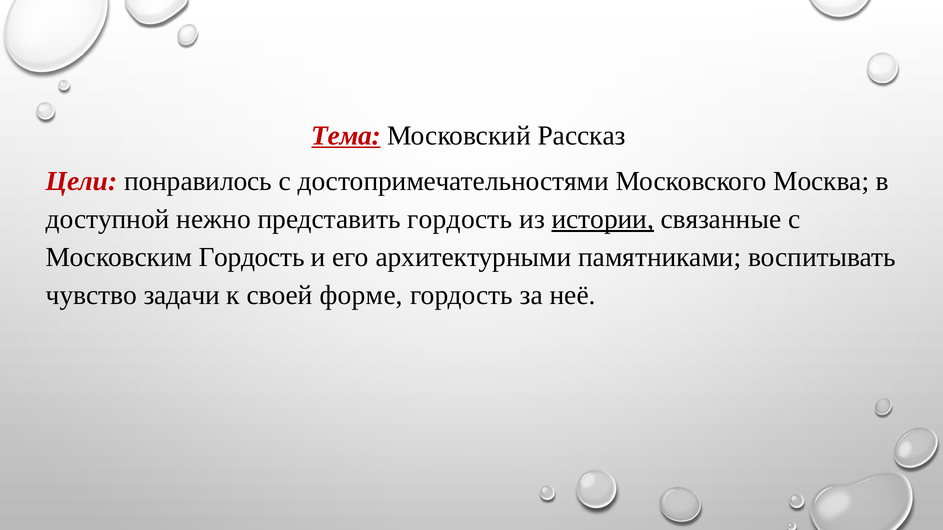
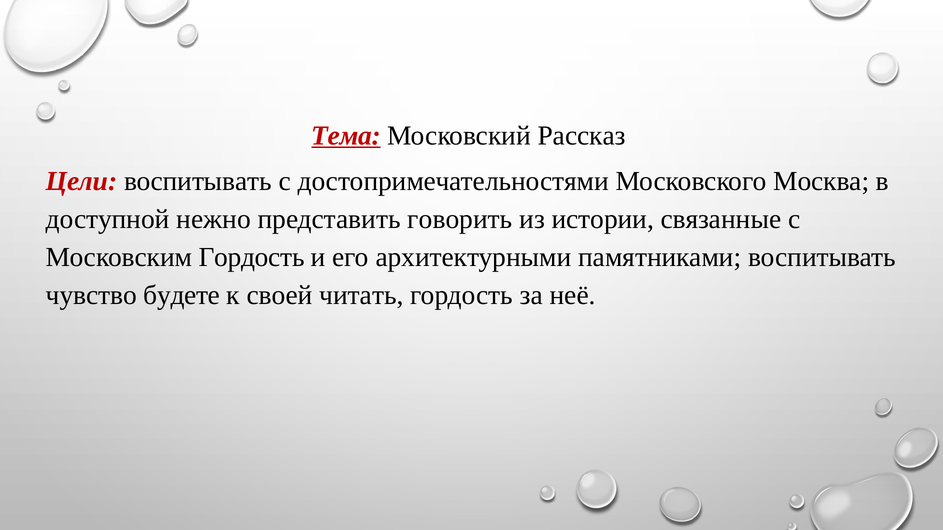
Цели понравилось: понравилось -> воспитывать (198, 181)
представить гордость: гордость -> говорить (460, 219)
истории underline: present -> none (603, 219)
задачи: задачи -> будете (182, 295)
форме: форме -> читать (361, 295)
